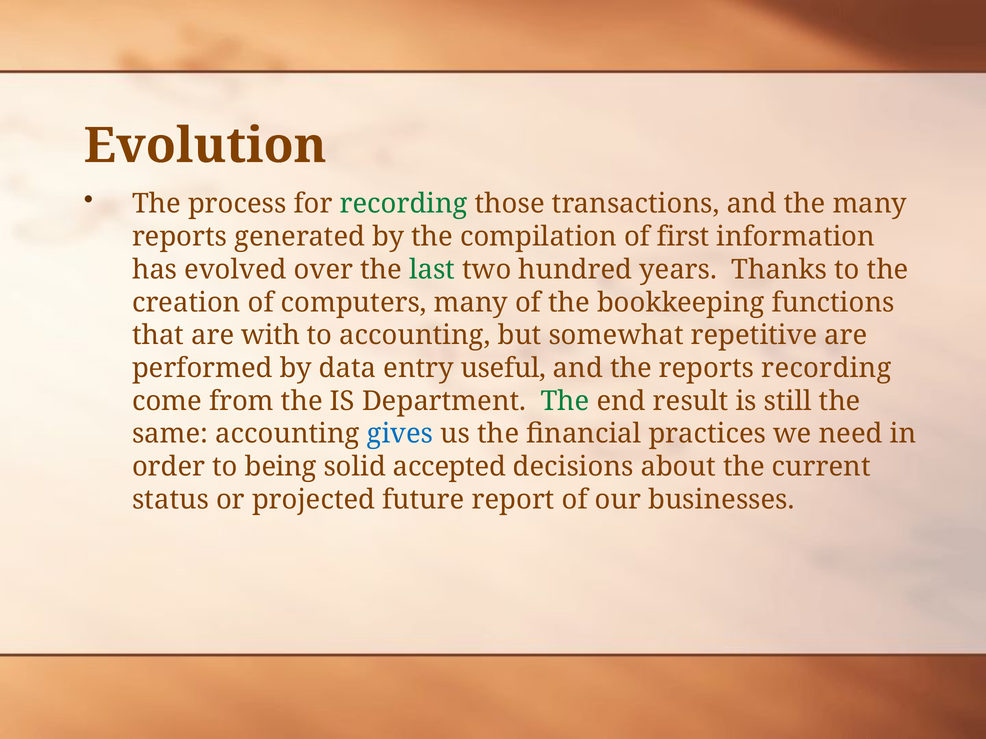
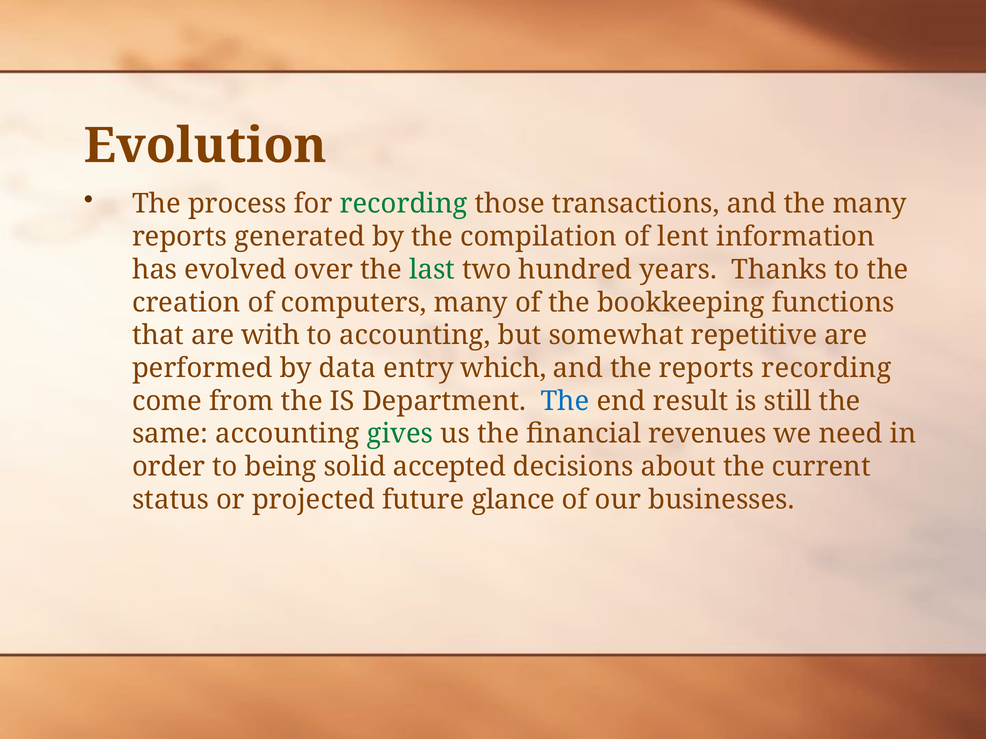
first: first -> lent (683, 237)
useful: useful -> which (504, 368)
The colour: green -> blue (565, 401)
gives colour: blue -> green (400, 434)
practices: practices -> revenues (707, 434)
report: report -> glance (513, 500)
